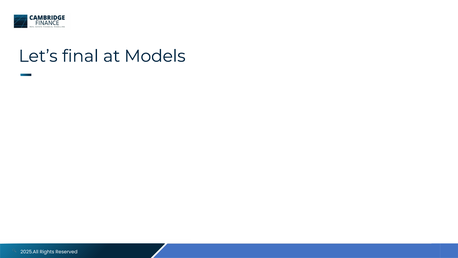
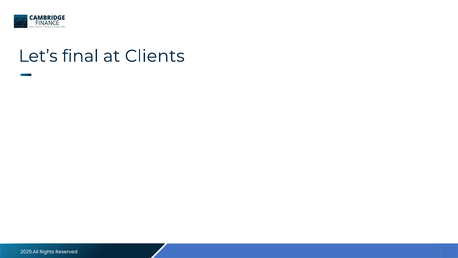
Models: Models -> Clients (155, 56)
